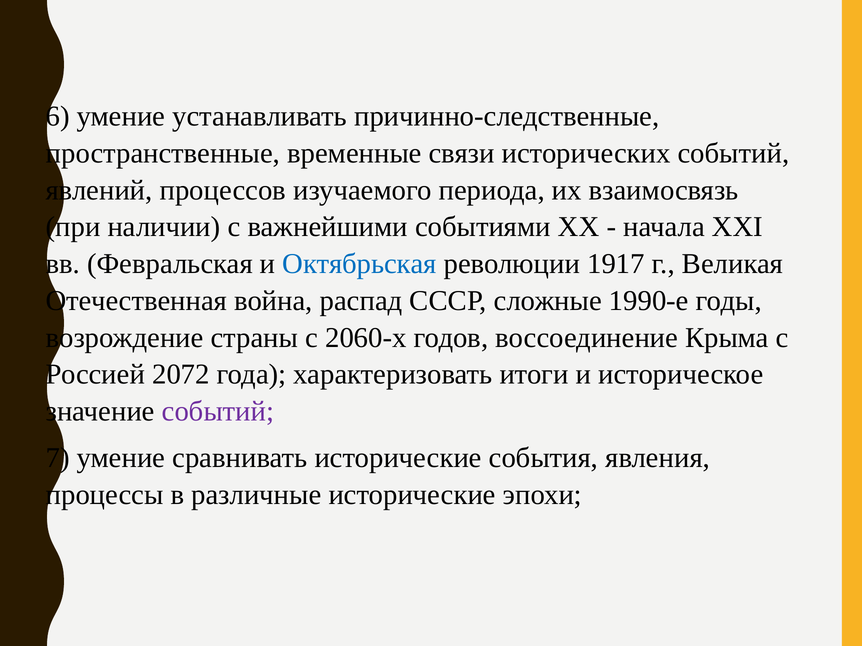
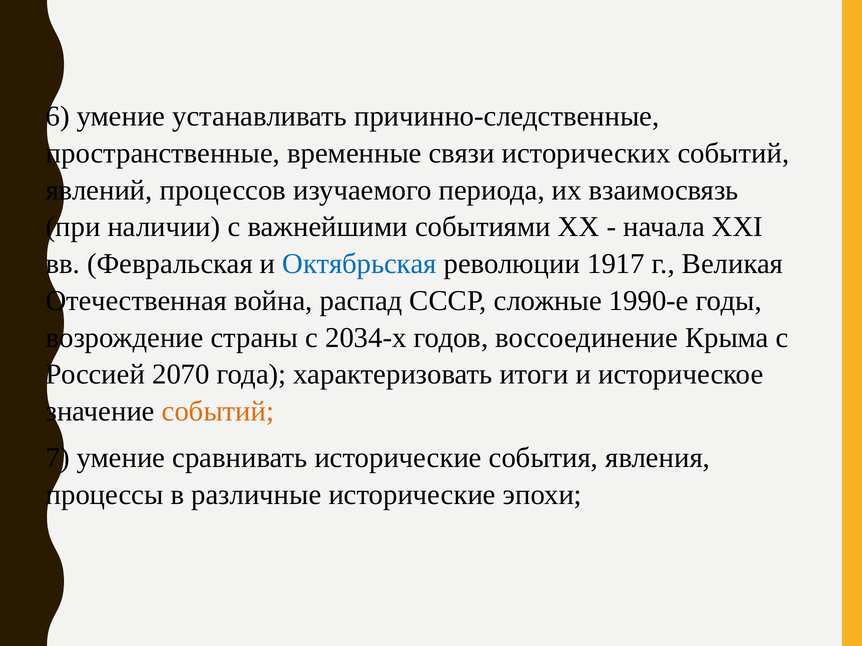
2060-х: 2060-х -> 2034-х (366, 338)
2072: 2072 -> 2070 (181, 375)
событий colour: purple -> orange (218, 412)
